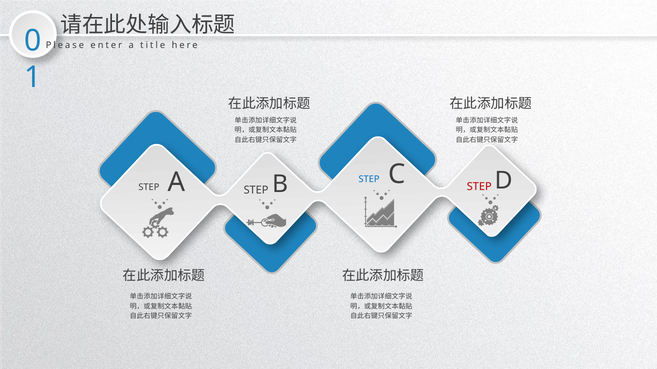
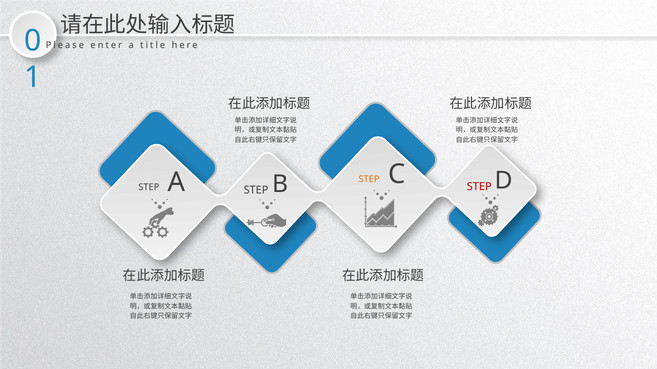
STEP colour: blue -> orange (369, 179)
